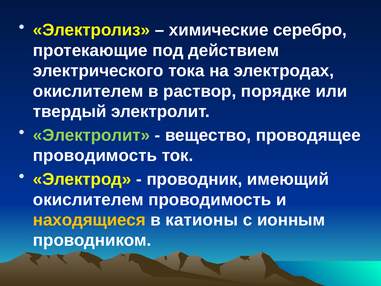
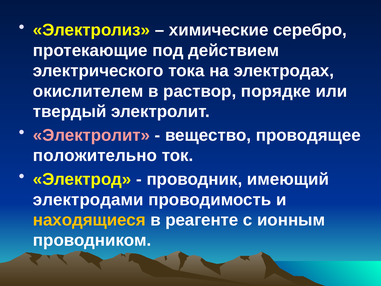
Электролит colour: light green -> pink (91, 135)
проводимость: проводимость -> положительно (95, 155)
окислителем: окислителем -> электродами (88, 199)
катионы: катионы -> реагенте (202, 220)
